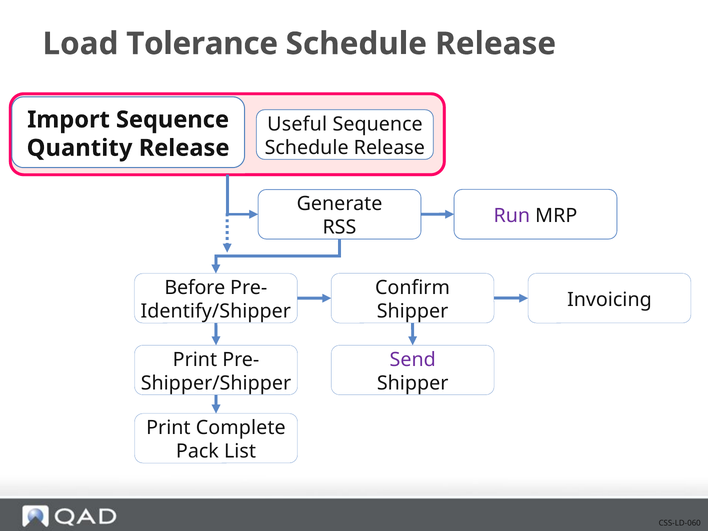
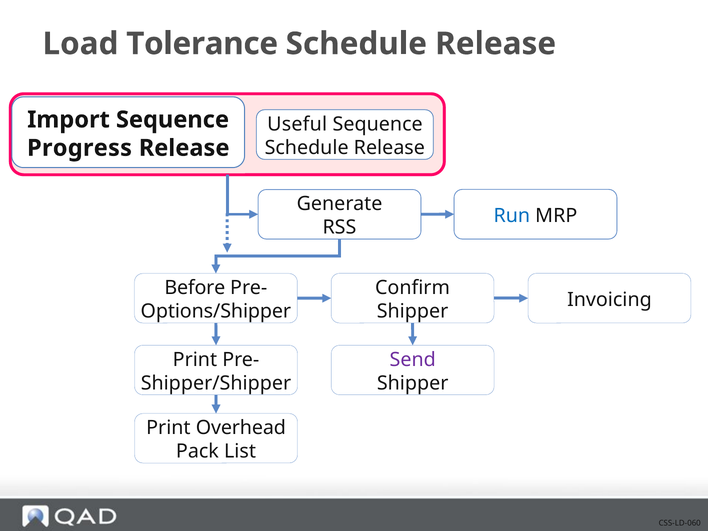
Quantity: Quantity -> Progress (80, 148)
Run colour: purple -> blue (512, 216)
Identify/Shipper: Identify/Shipper -> Options/Shipper (216, 311)
Complete: Complete -> Overhead (241, 428)
